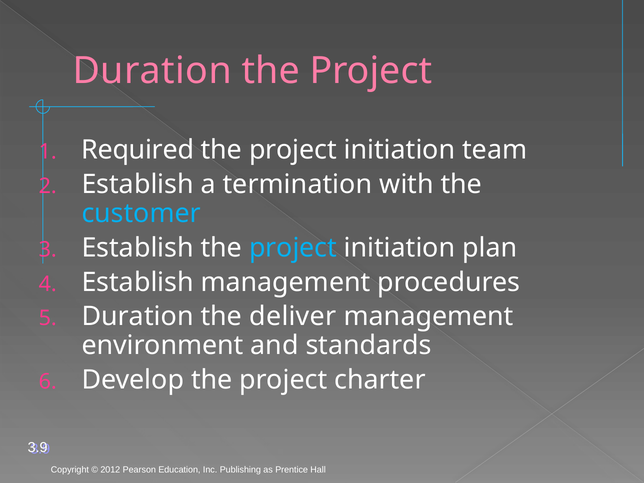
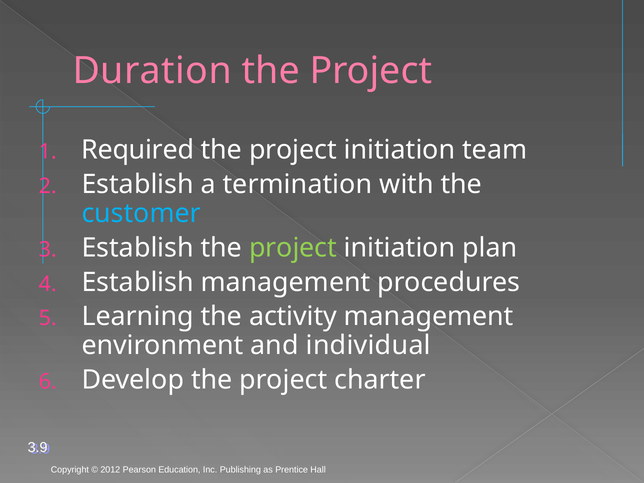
project colour: light blue -> light green (293, 248)
Duration: Duration -> Learning (138, 317)
deliver: deliver -> activity (293, 317)
standards: standards -> individual (368, 346)
